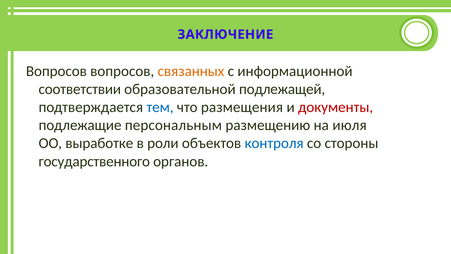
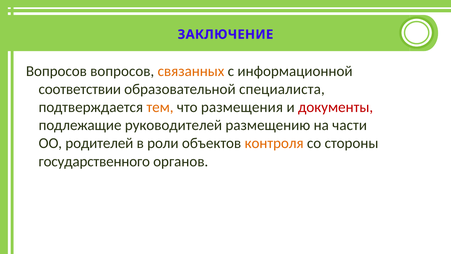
подлежащей: подлежащей -> специалиста (282, 89)
тем colour: blue -> orange (160, 107)
персональным: персональным -> руководителей (173, 125)
июля: июля -> части (350, 125)
выработке: выработке -> родителей (99, 143)
контроля colour: blue -> orange (274, 143)
